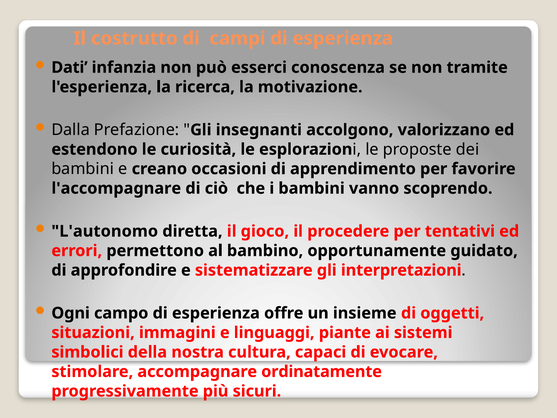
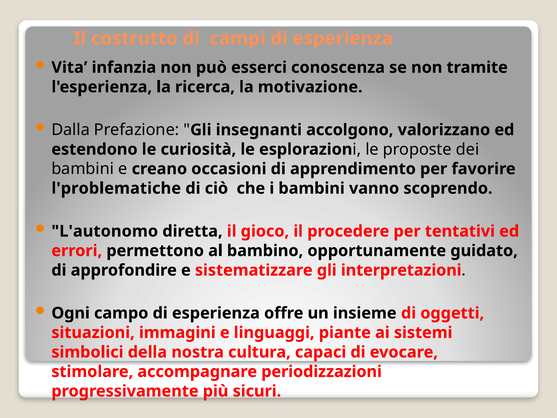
Dati: Dati -> Vita (69, 67)
l'accompagnare: l'accompagnare -> l'problematiche (116, 188)
ordinatamente: ordinatamente -> periodizzazioni (322, 371)
